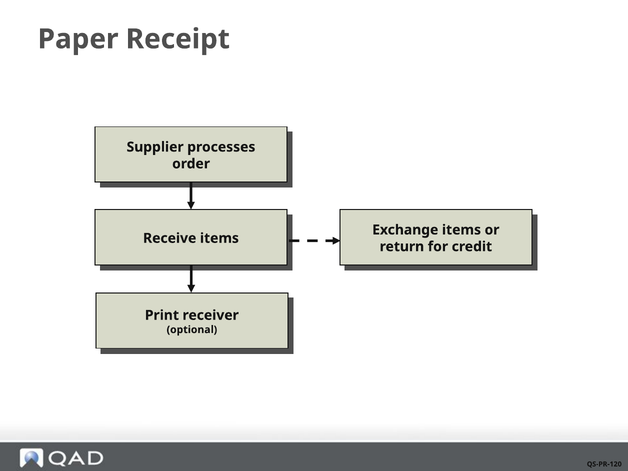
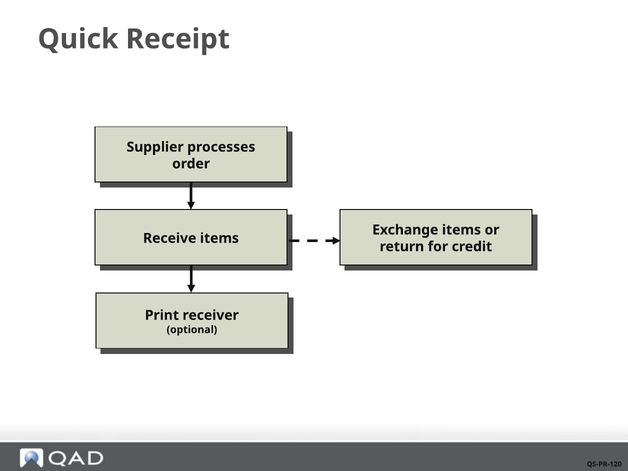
Paper: Paper -> Quick (78, 39)
